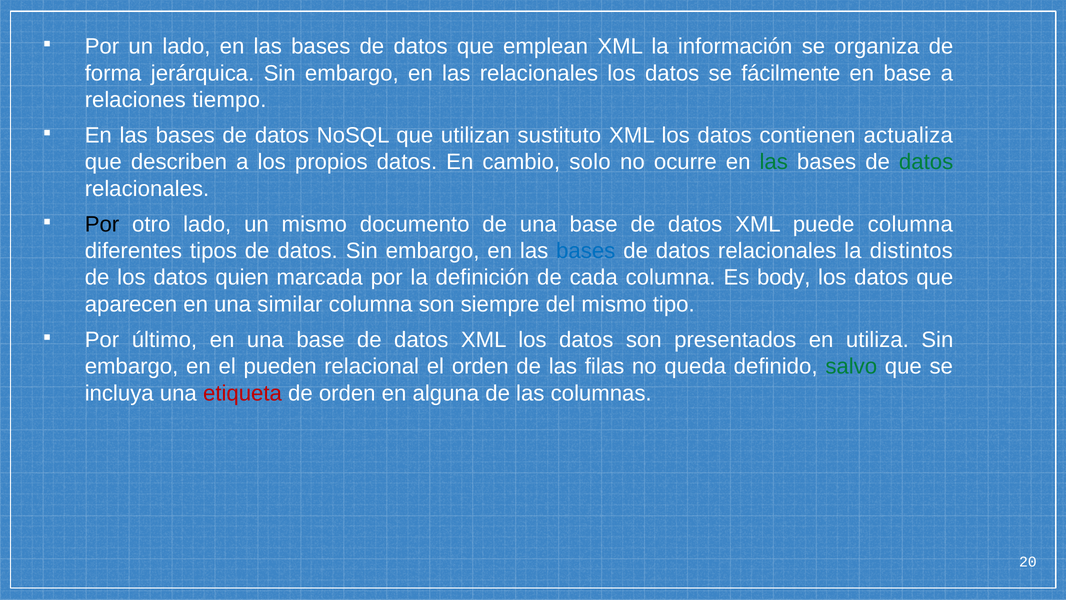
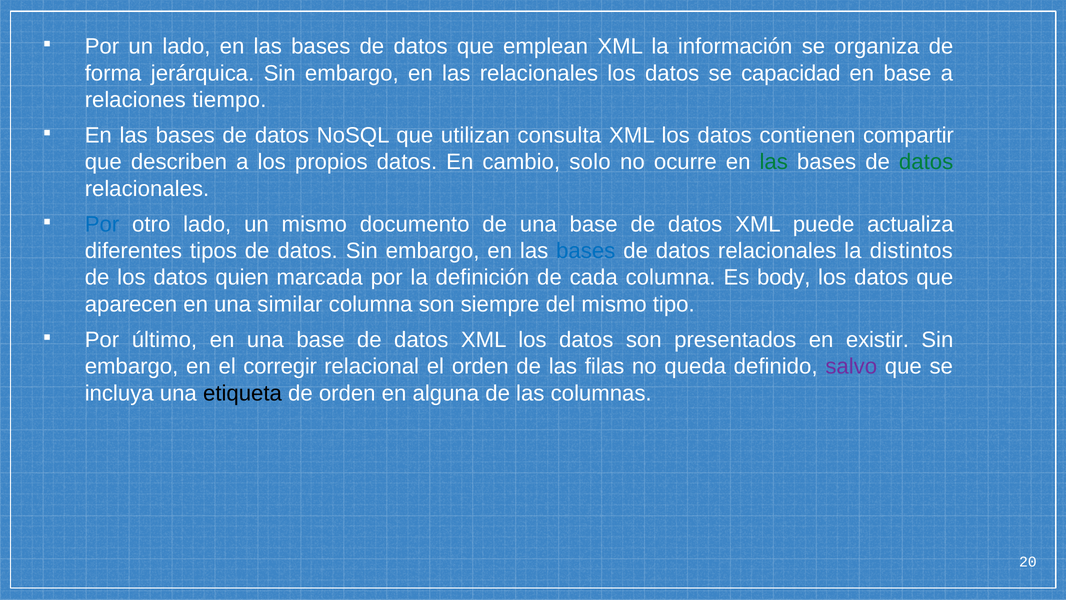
fácilmente: fácilmente -> capacidad (791, 73)
sustituto: sustituto -> consulta (559, 135)
actualiza: actualiza -> compartir (908, 135)
Por colour: black -> blue (102, 224)
puede columna: columna -> actualiza (910, 224)
utiliza: utiliza -> existir (877, 340)
pueden: pueden -> corregir (280, 366)
salvo colour: green -> purple (851, 366)
etiqueta colour: red -> black (242, 393)
